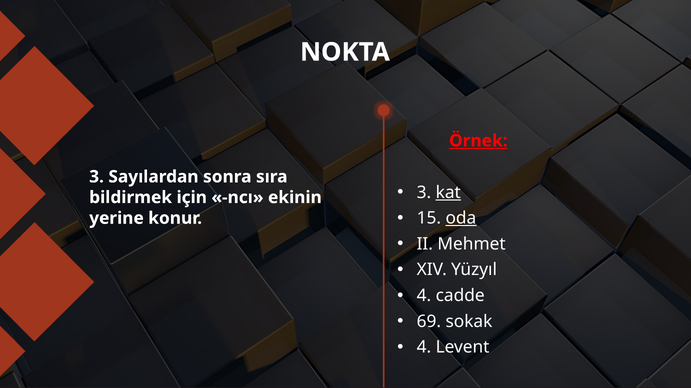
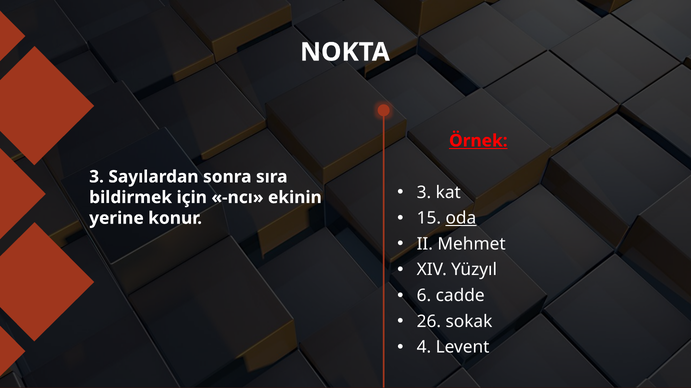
kat underline: present -> none (448, 193)
4: 4 -> 6 (424, 296)
69: 69 -> 26 (429, 322)
